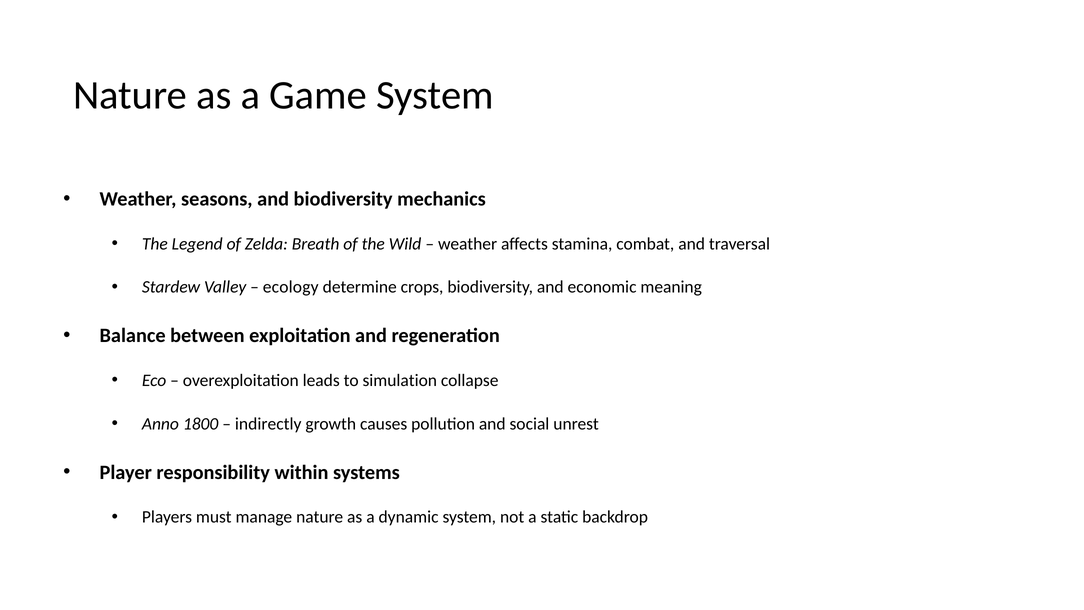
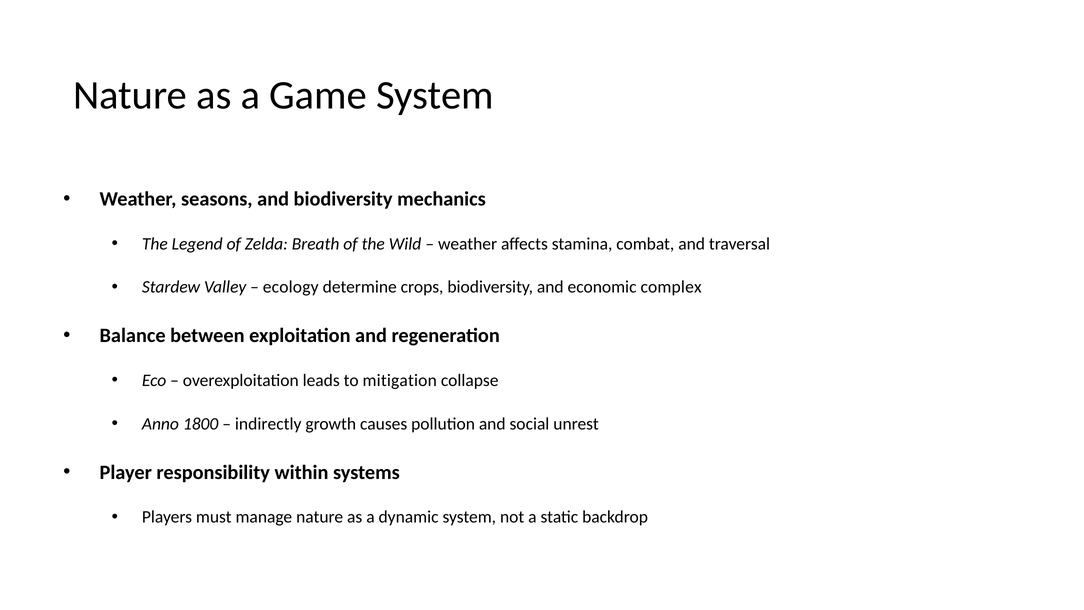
meaning: meaning -> complex (671, 287)
simulation: simulation -> mitigation (400, 380)
